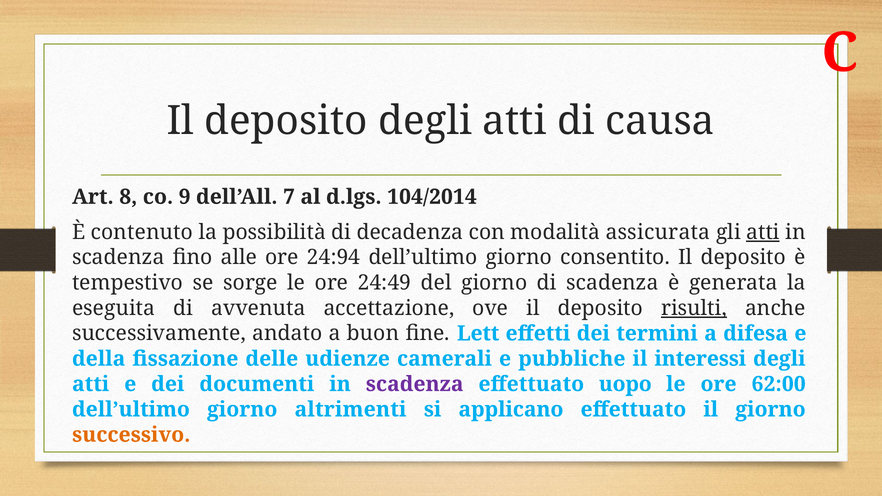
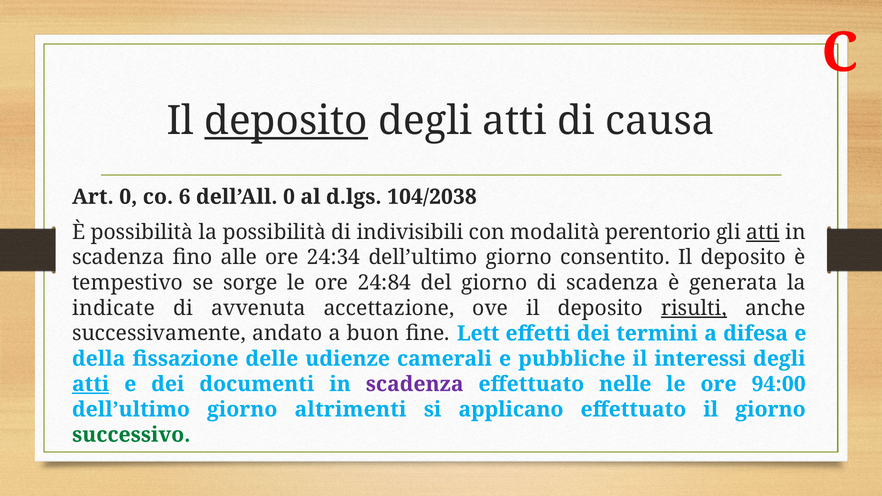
deposito underline: none -> present (286, 121)
Art 8: 8 -> 0 (128, 197)
9: 9 -> 6 (185, 197)
dell’All 7: 7 -> 0 (289, 197)
104/2014: 104/2014 -> 104/2038 (432, 197)
È contenuto: contenuto -> possibilità (142, 232)
decadenza: decadenza -> indivisibili (410, 232)
assicurata: assicurata -> perentorio (658, 232)
24:94: 24:94 -> 24:34 (334, 257)
24:49: 24:49 -> 24:84 (385, 283)
eseguita: eseguita -> indicate (114, 308)
atti underline: none -> present (91, 384)
uopo: uopo -> nelle (625, 384)
62:00: 62:00 -> 94:00 (779, 384)
successivo colour: orange -> green (131, 435)
